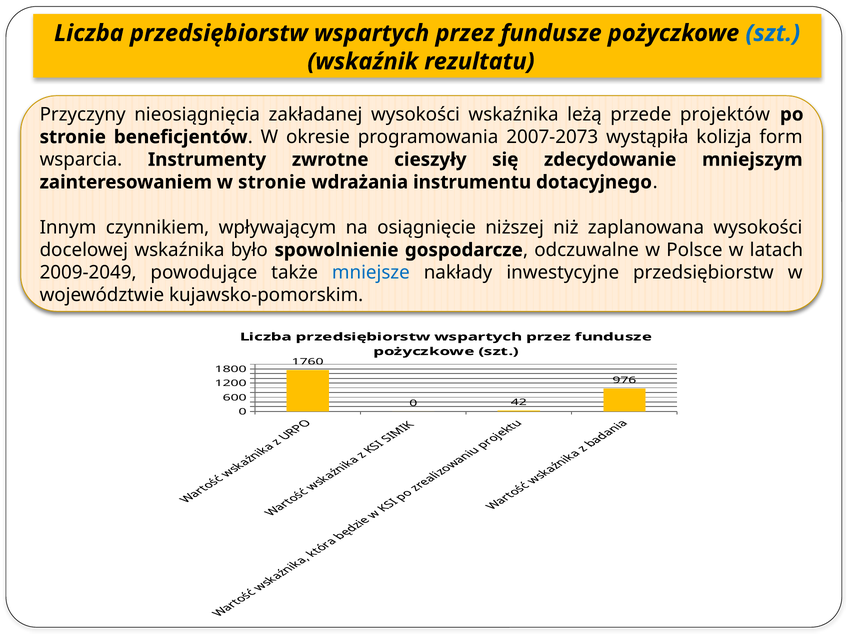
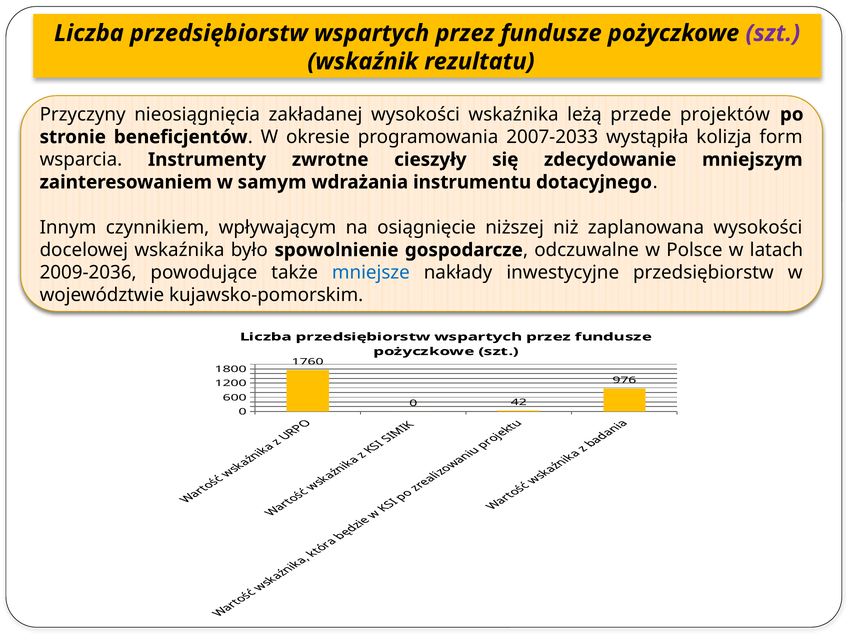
szt colour: blue -> purple (773, 33)
2007-2073: 2007-2073 -> 2007-2033 (552, 137)
w stronie: stronie -> samym (272, 182)
2009-2049: 2009-2049 -> 2009-2036 (88, 273)
